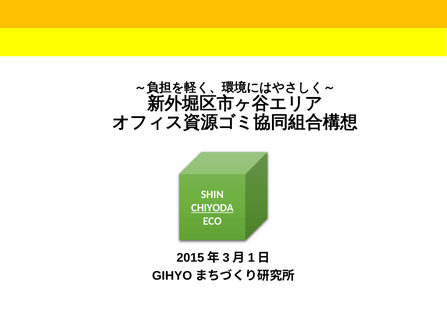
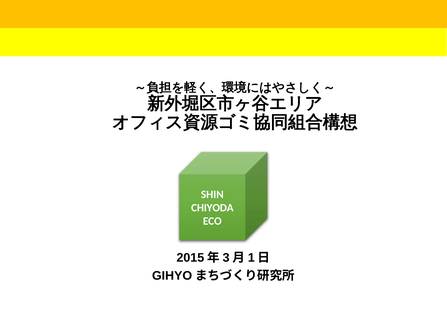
CHIYODA underline: present -> none (212, 208)
